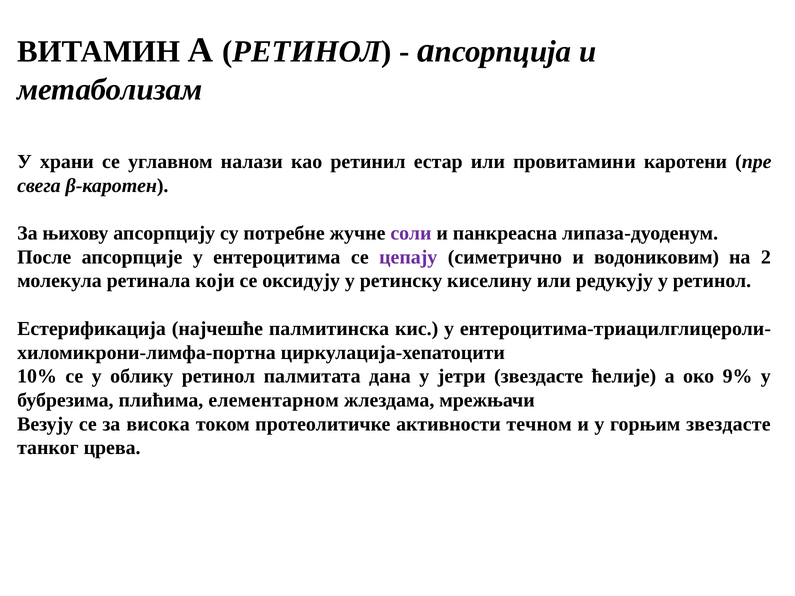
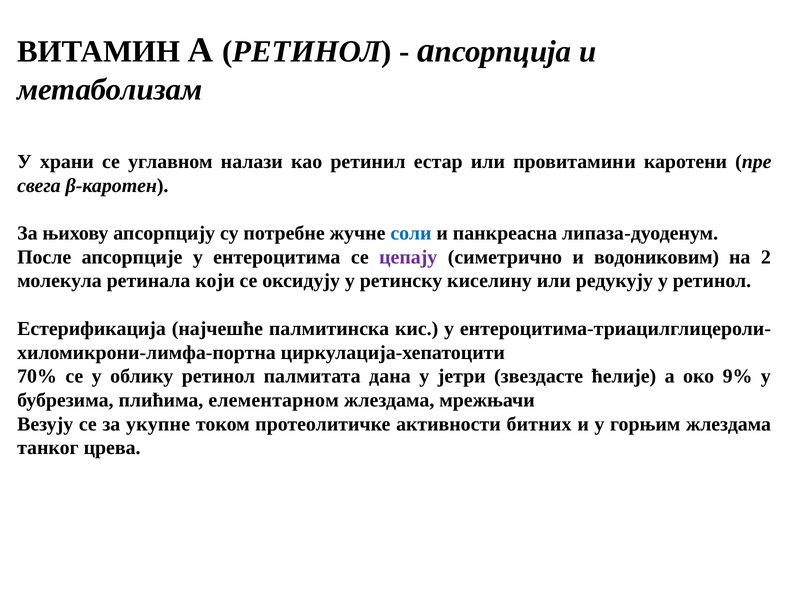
соли colour: purple -> blue (411, 233)
10%: 10% -> 70% (37, 376)
висока: висока -> укупне (158, 424)
течном: течном -> битних (539, 424)
горњим звездасте: звездасте -> жлездама (729, 424)
